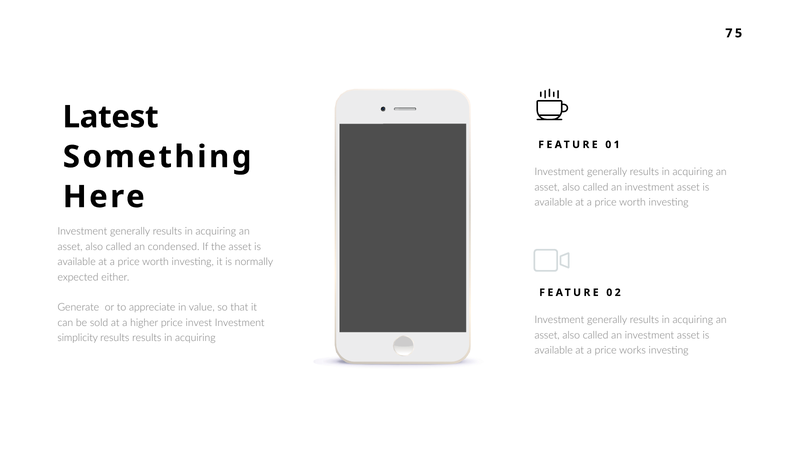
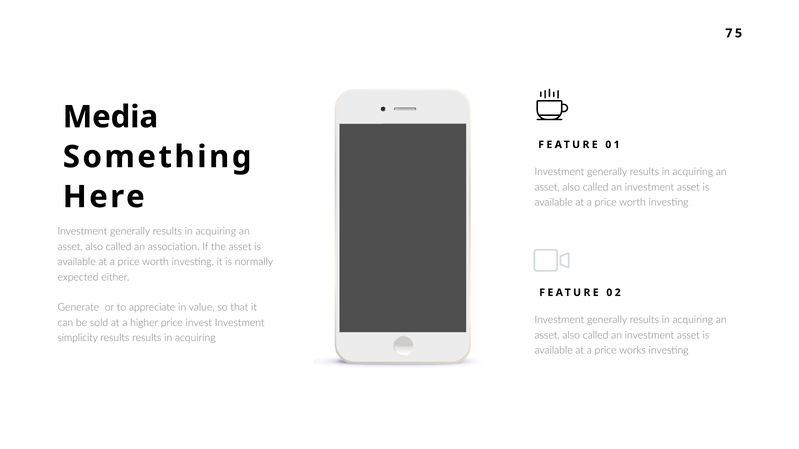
Latest: Latest -> Media (110, 117)
condensed: condensed -> association (174, 247)
